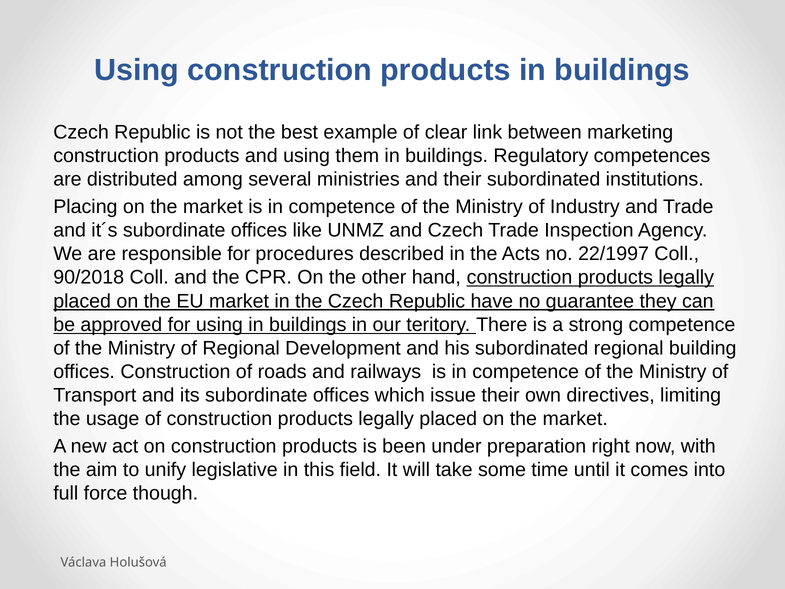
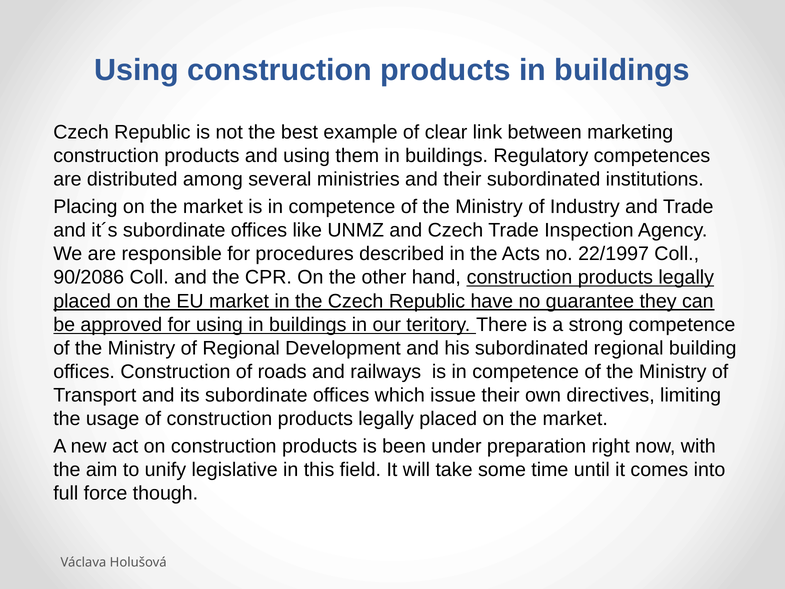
90/2018: 90/2018 -> 90/2086 (89, 277)
